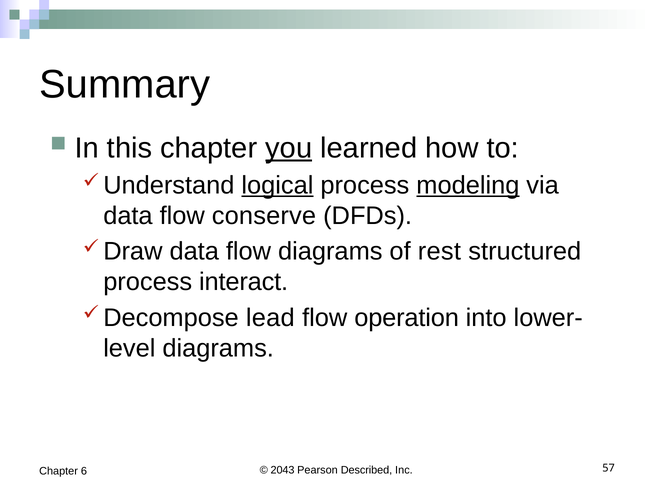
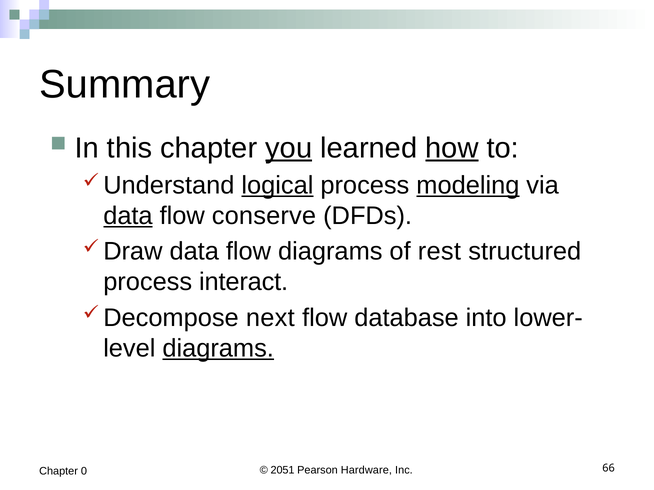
how underline: none -> present (452, 148)
data underline: none -> present (128, 216)
lead: lead -> next (270, 318)
operation: operation -> database (407, 318)
diagrams underline: none -> present (218, 349)
2043: 2043 -> 2051 (283, 471)
Described: Described -> Hardware (366, 471)
57: 57 -> 66 (609, 469)
6: 6 -> 0 (84, 472)
